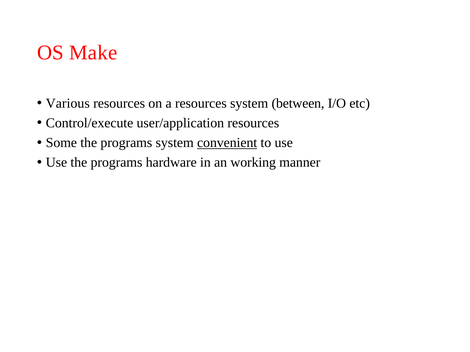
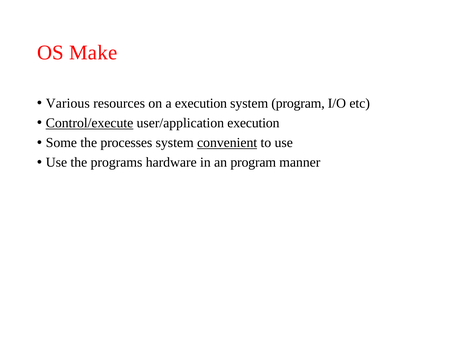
a resources: resources -> execution (201, 104)
system between: between -> program (298, 104)
Control/execute underline: none -> present (90, 123)
user/application resources: resources -> execution (253, 123)
programs: programs -> processes (126, 143)
an working: working -> program (253, 163)
